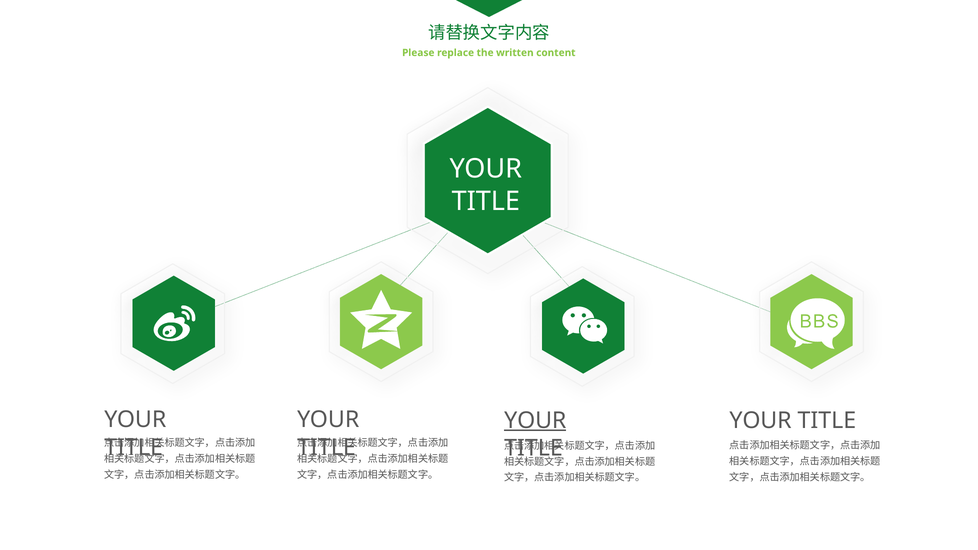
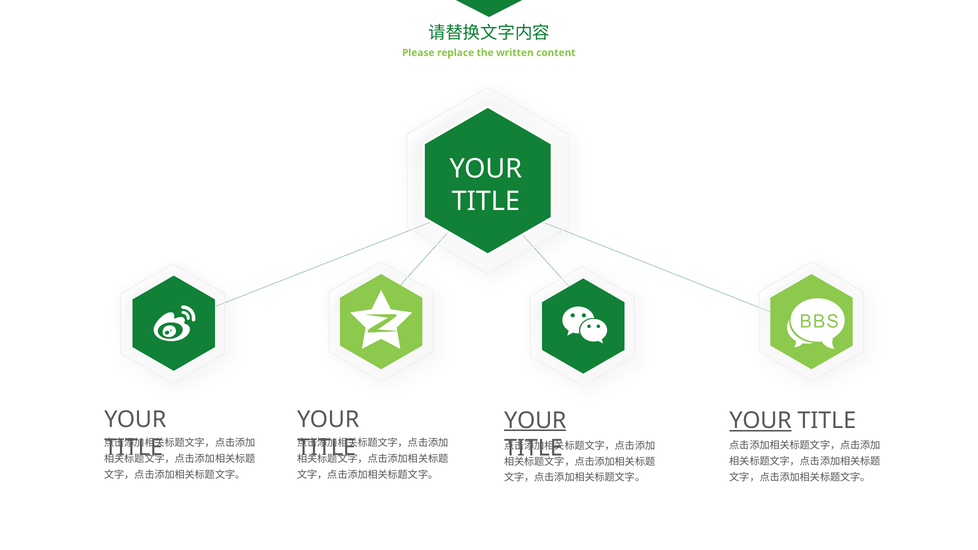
YOUR underline: none -> present (760, 421)
